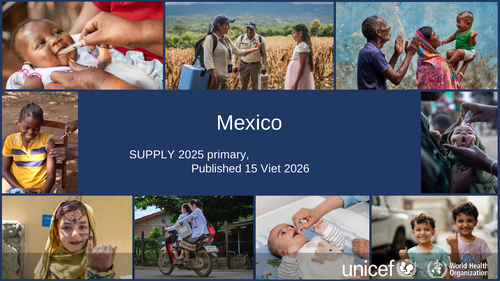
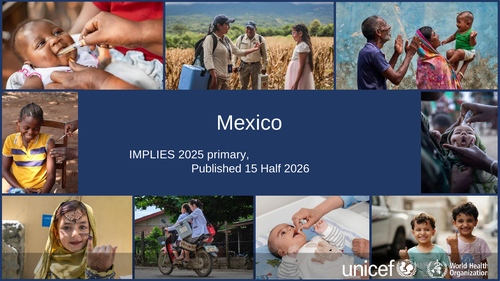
SUPPLY: SUPPLY -> IMPLIES (152, 155)
Viet: Viet -> Half (271, 169)
